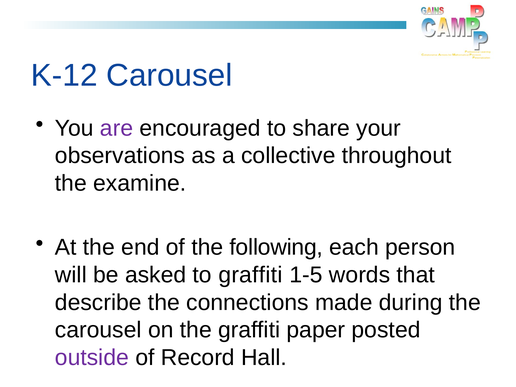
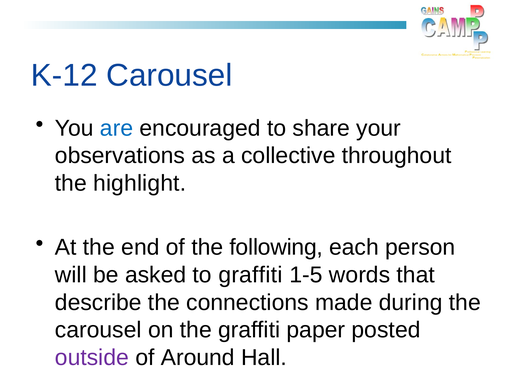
are colour: purple -> blue (117, 128)
examine: examine -> highlight (140, 183)
Record: Record -> Around (198, 358)
